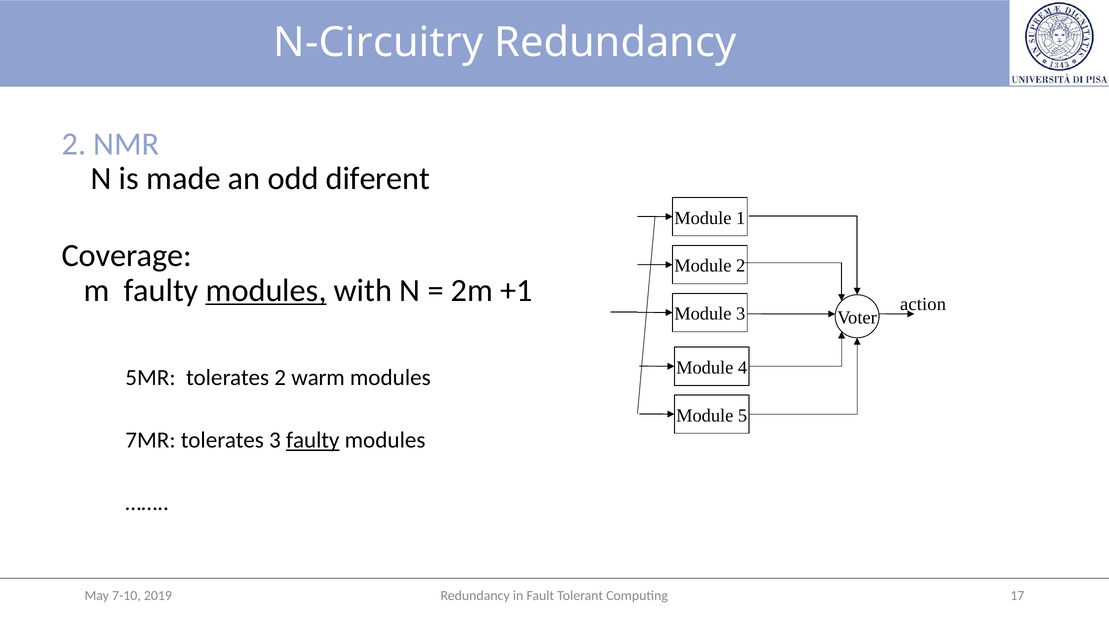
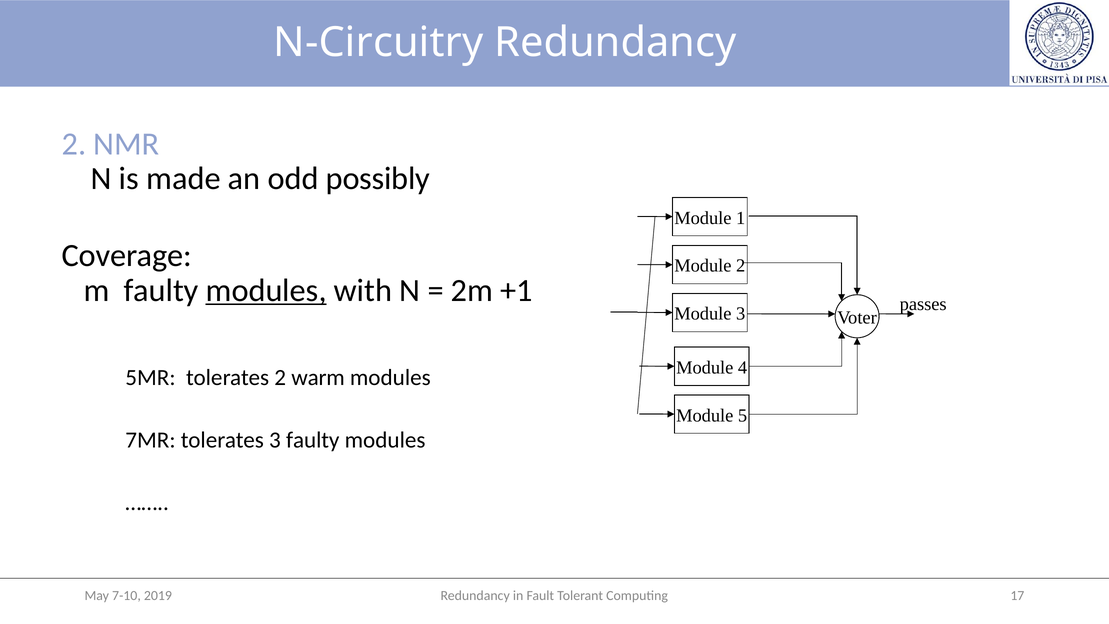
diferent: diferent -> possibly (378, 179)
action: action -> passes (923, 304)
faulty underline: present -> none (313, 440)
